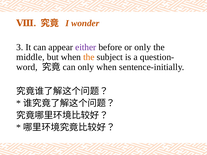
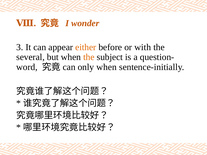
either colour: purple -> orange (86, 47)
or only: only -> with (143, 47)
middle: middle -> several (30, 57)
